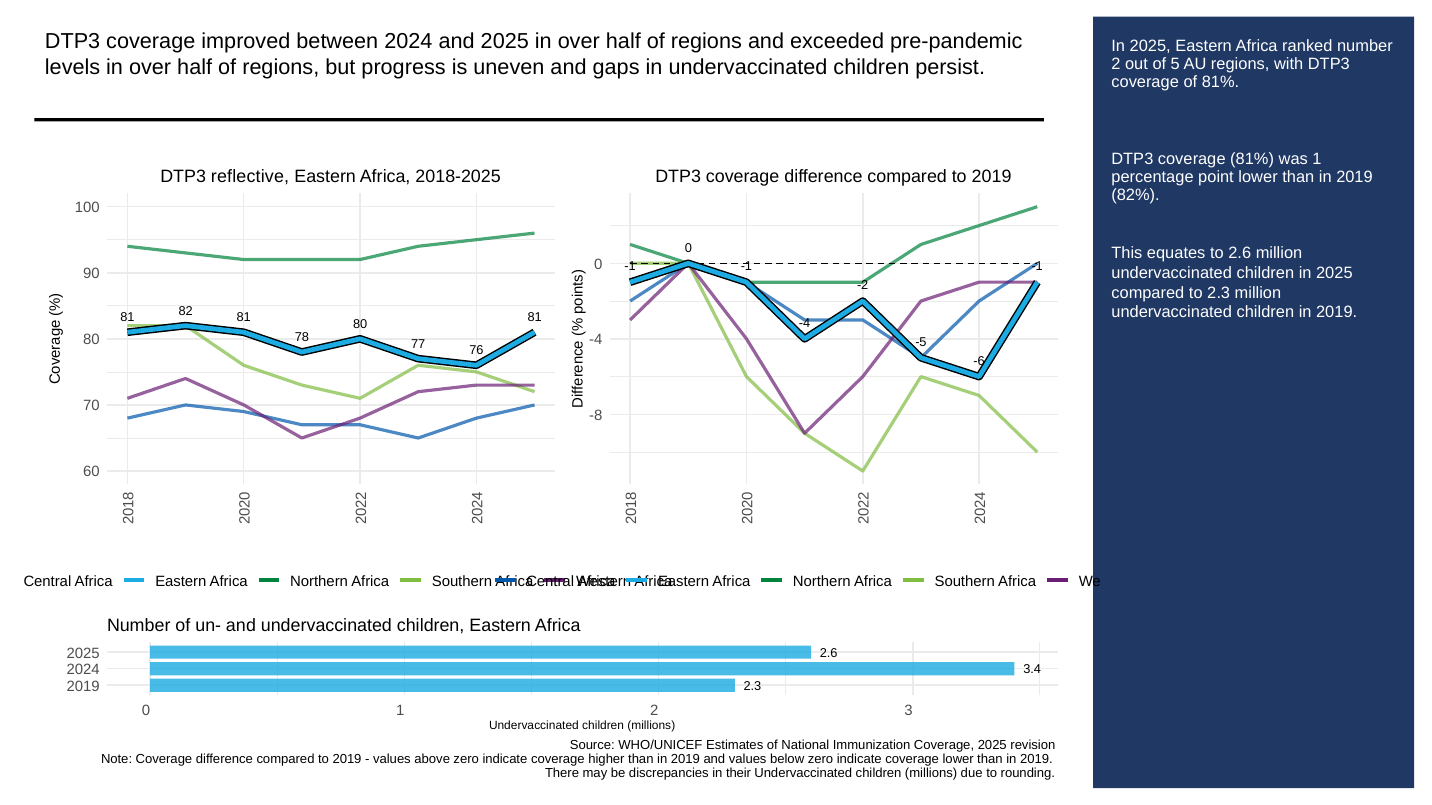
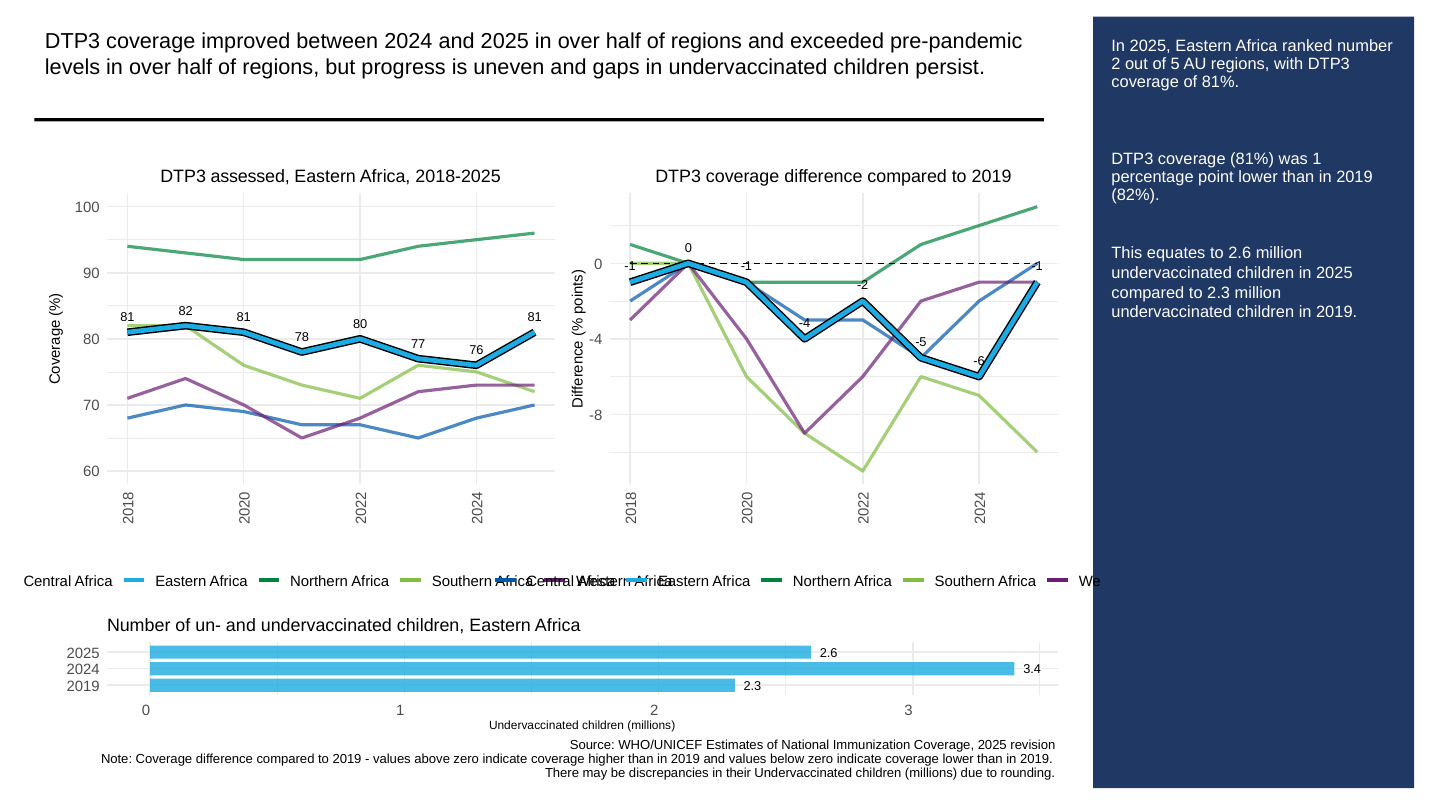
reflective: reflective -> assessed (250, 176)
